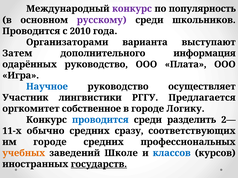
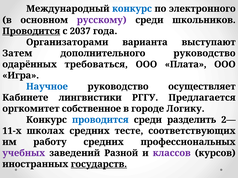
конкурс colour: purple -> blue (132, 9)
популярность: популярность -> электронного (202, 9)
Проводится underline: none -> present (31, 31)
2010: 2010 -> 2037 (80, 31)
дополнительного информация: информация -> руководство (204, 53)
одарённых руководство: руководство -> требоваться (96, 65)
Участник: Участник -> Кабинете (25, 98)
обычно: обычно -> школах (46, 131)
сразу: сразу -> тесте (129, 131)
им городе: городе -> работу (50, 142)
учебных colour: orange -> purple (24, 153)
Школе: Школе -> Разной (121, 153)
классов colour: blue -> purple (172, 153)
